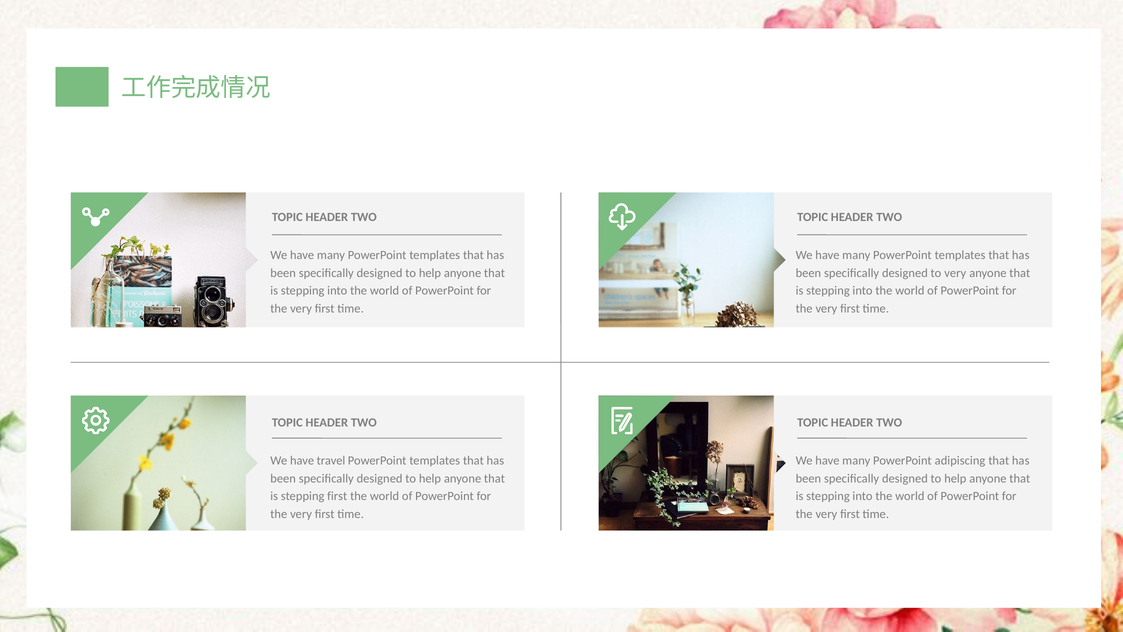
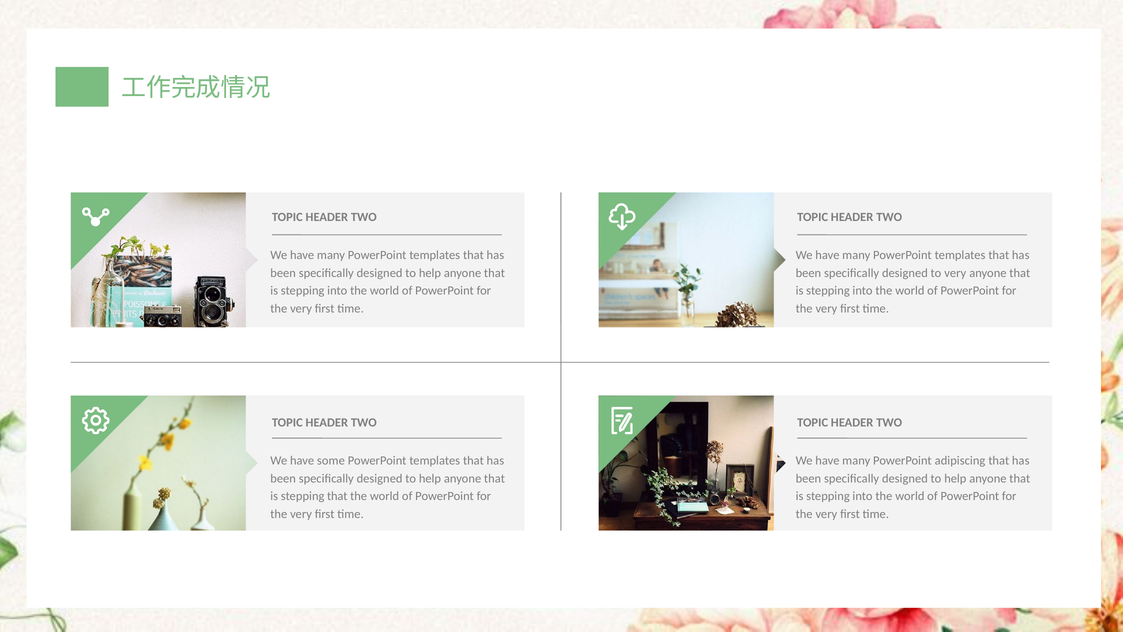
travel: travel -> some (331, 460)
stepping first: first -> that (337, 496)
